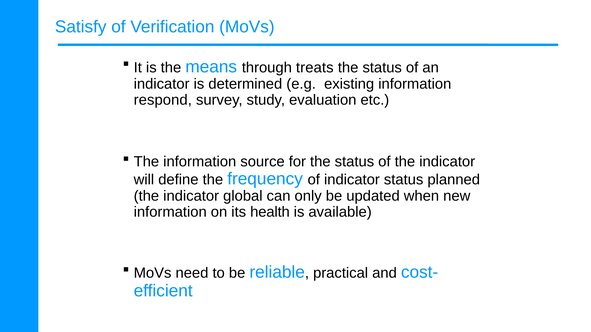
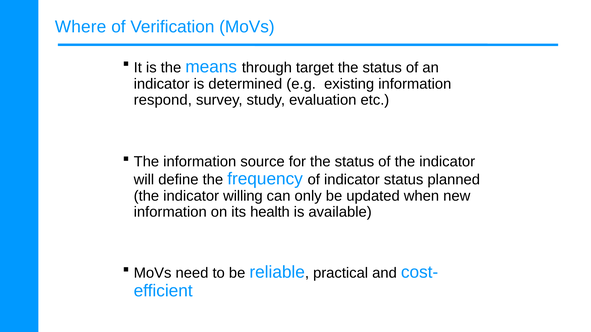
Satisfy: Satisfy -> Where (81, 27)
treats: treats -> target (315, 68)
global: global -> willing (243, 196)
